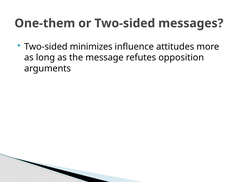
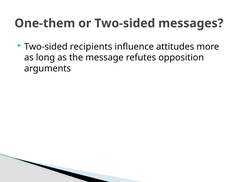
minimizes: minimizes -> recipients (91, 46)
